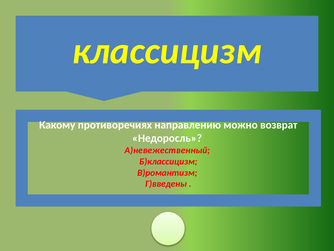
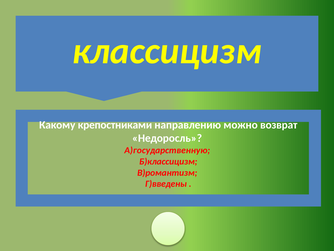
противоречиях: противоречиях -> крепостниками (115, 125)
А)невежественный: А)невежественный -> А)государственную (167, 150)
